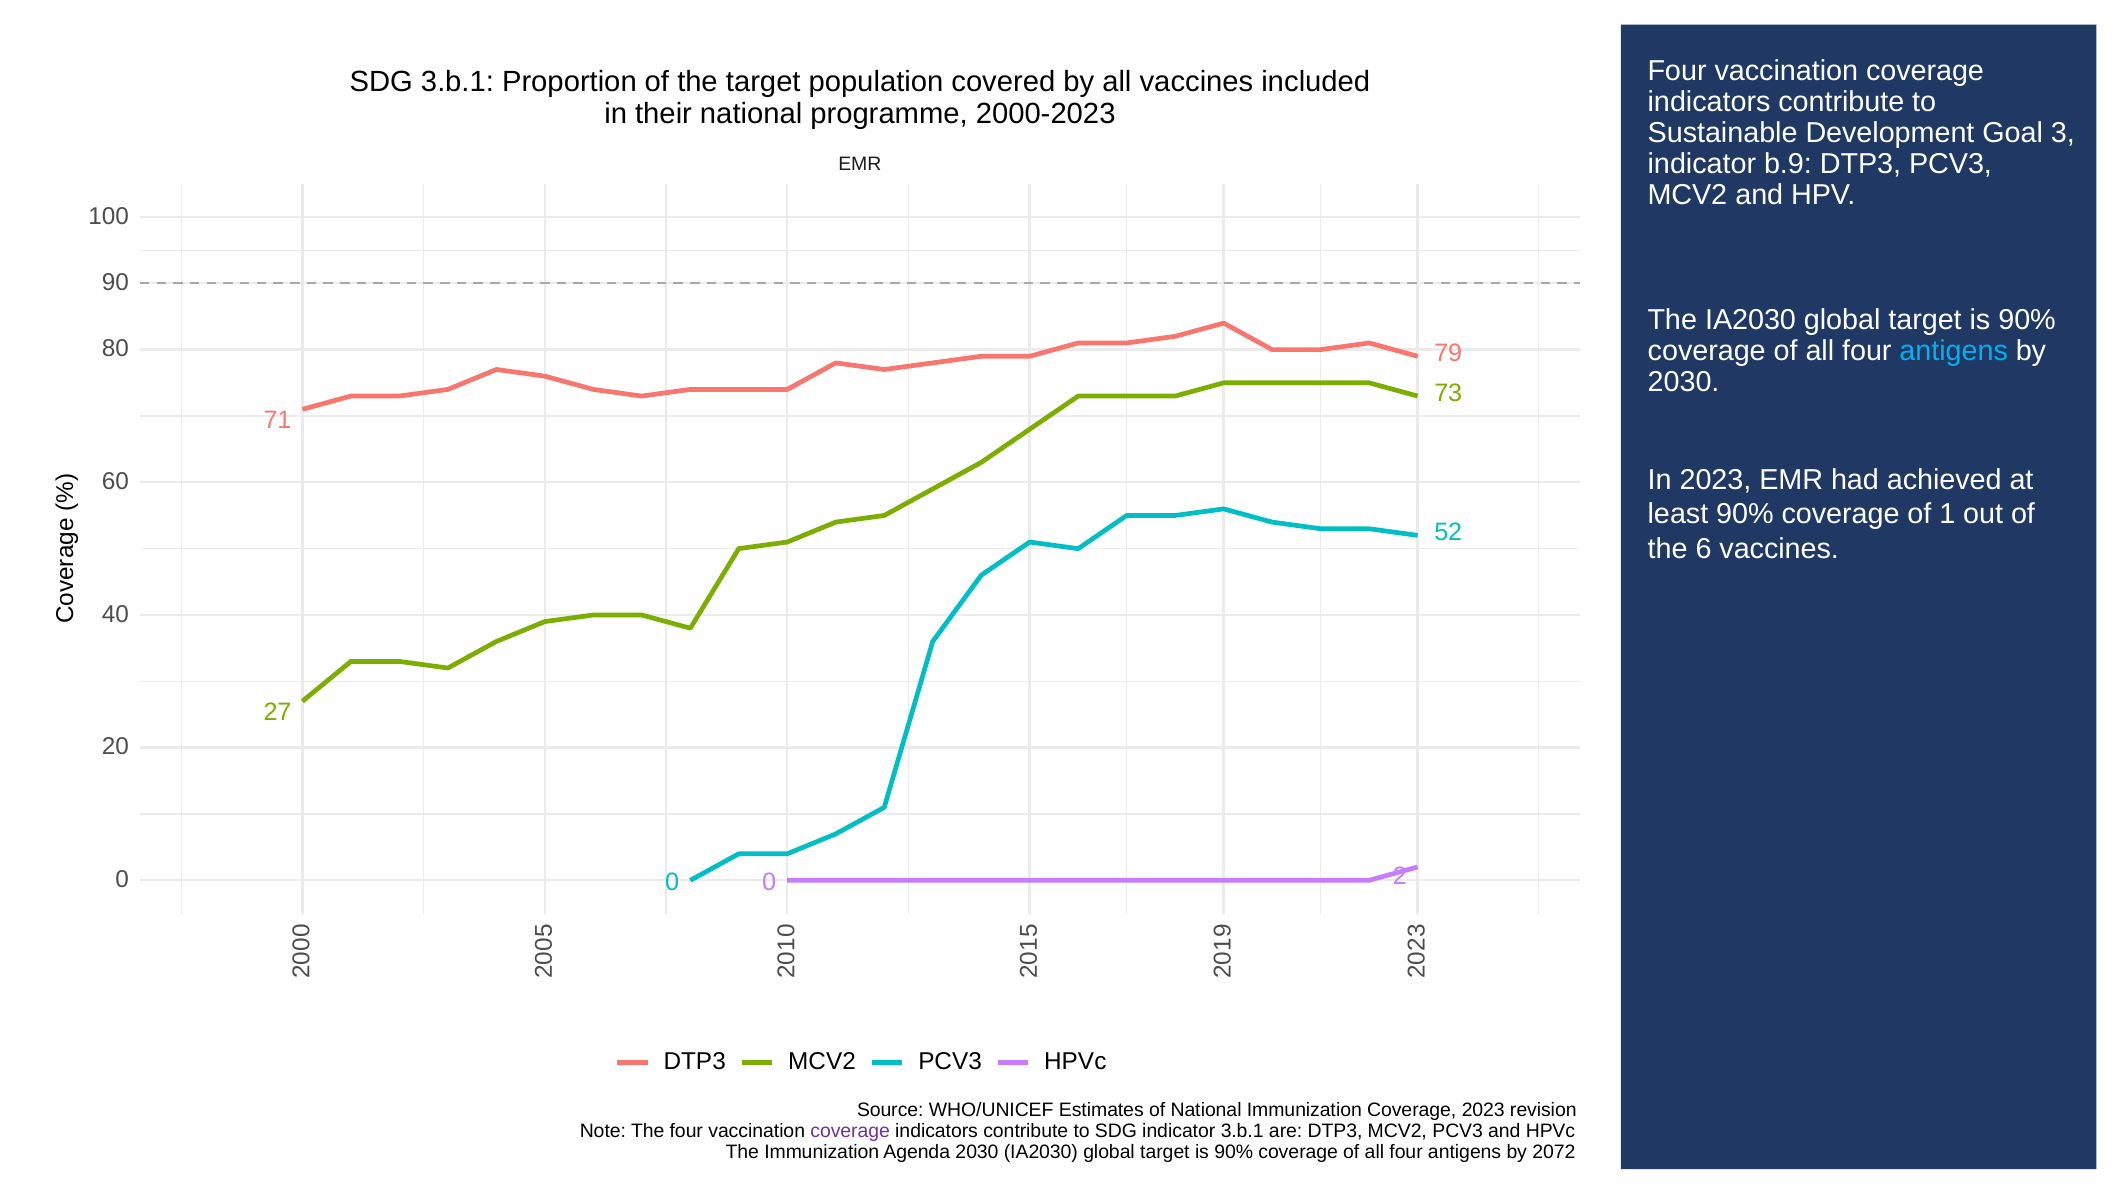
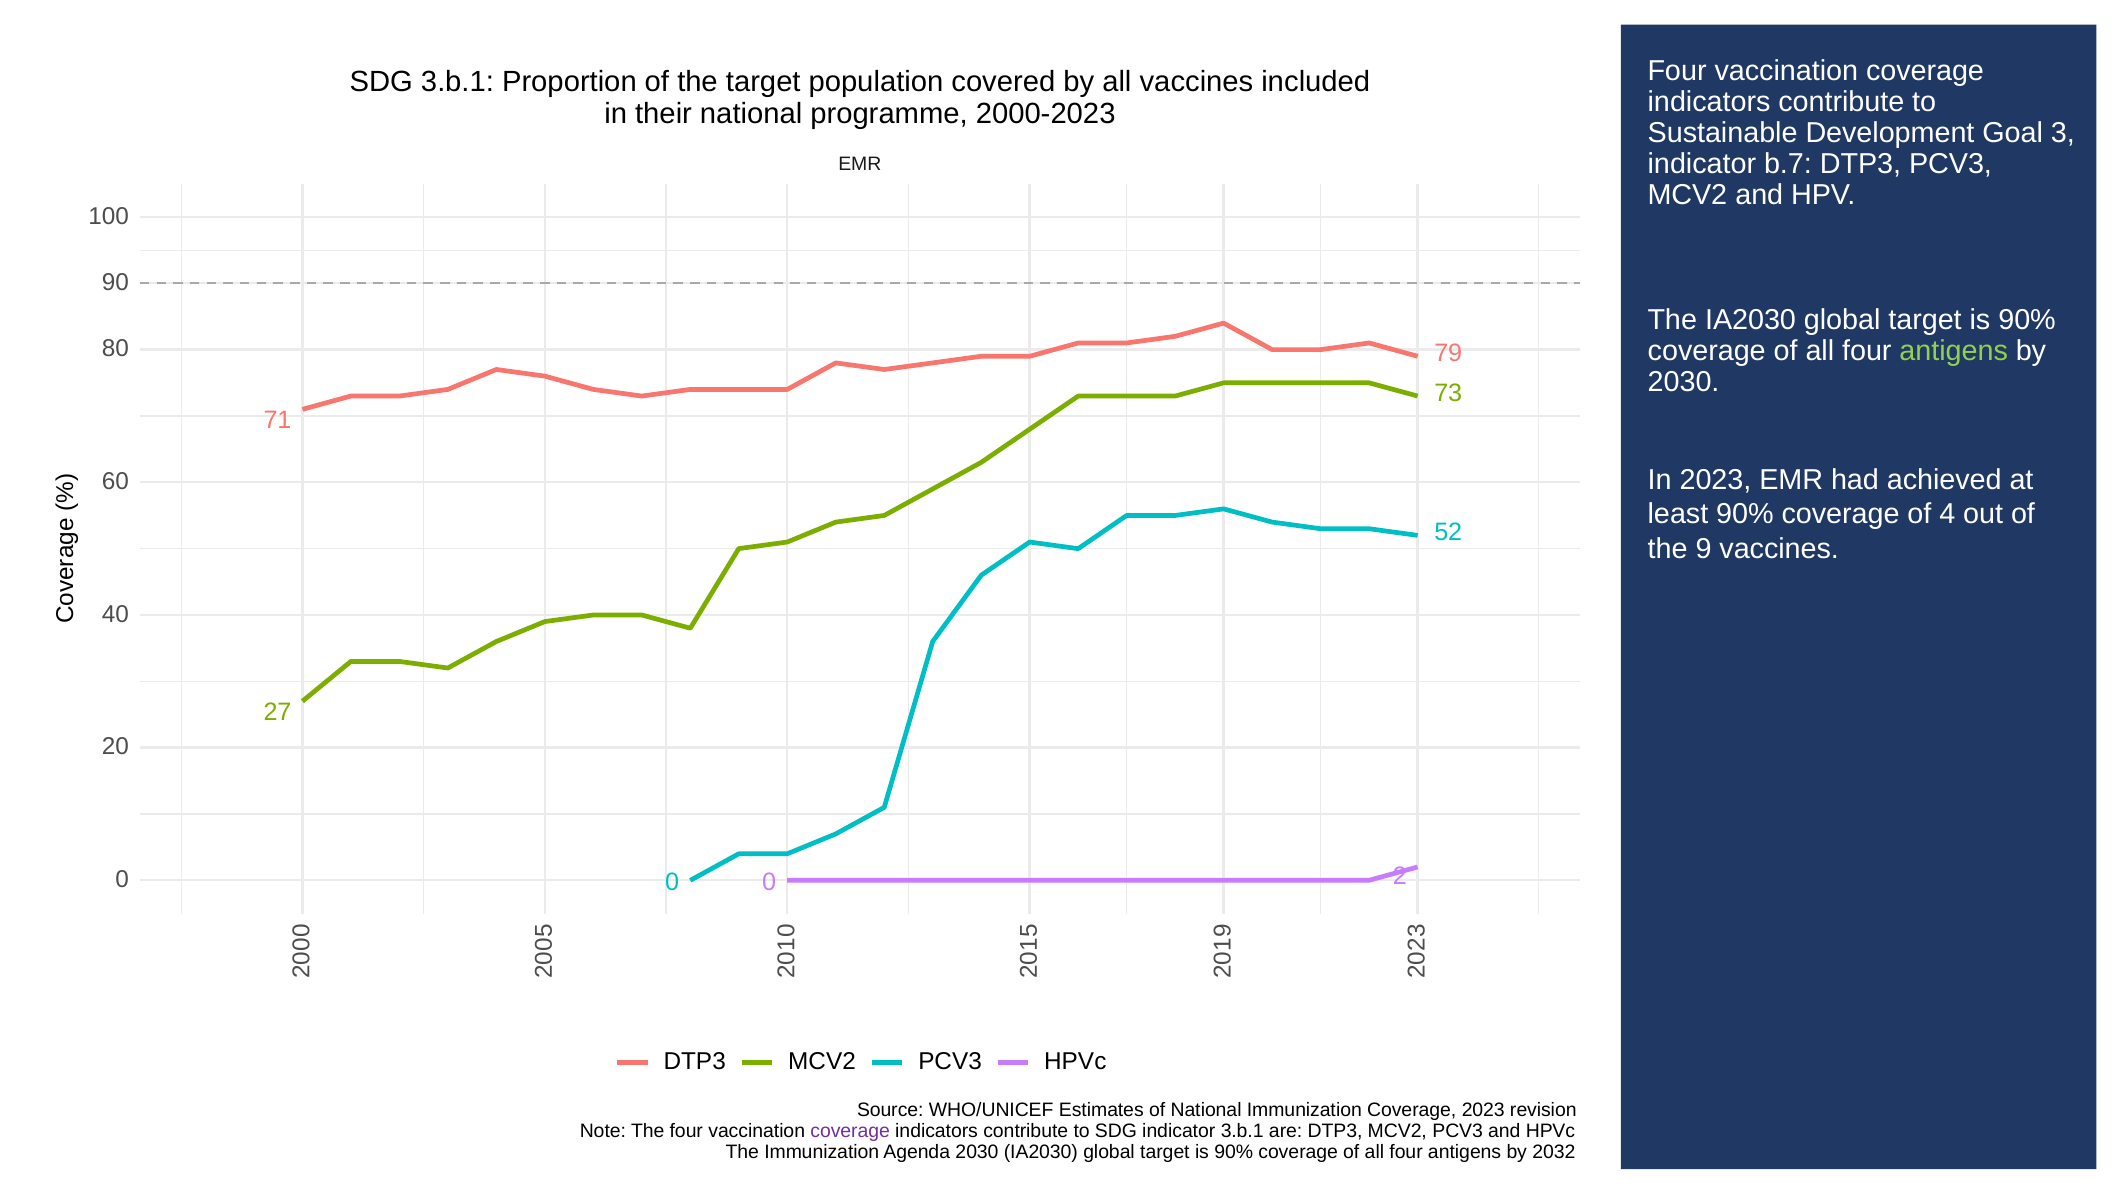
b.9: b.9 -> b.7 (1788, 164)
antigens colour: light blue -> light green (1954, 351)
of 1: 1 -> 4 (1947, 514)
the 6: 6 -> 9 (1704, 549)
2072: 2072 -> 2032 (1554, 1152)
